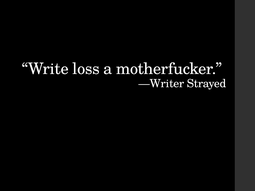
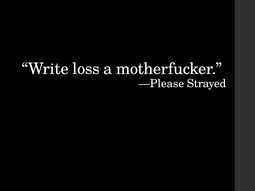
—Writer: —Writer -> —Please (161, 84)
